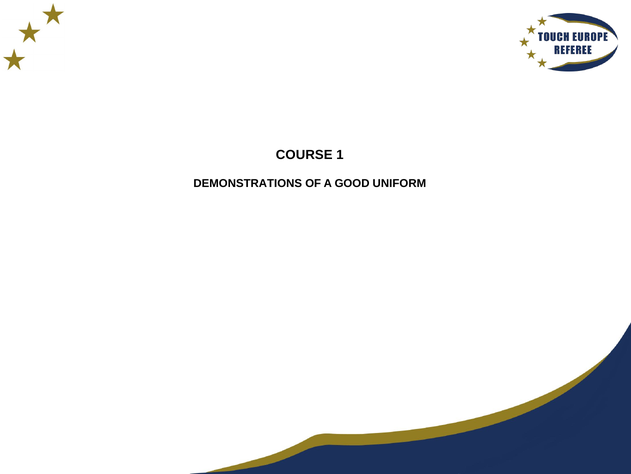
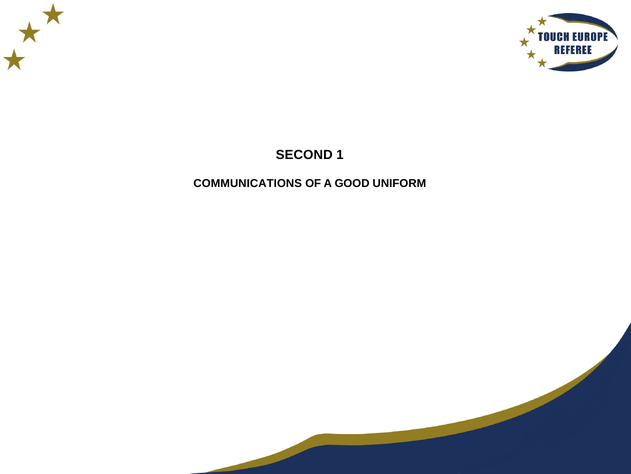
COURSE: COURSE -> SECOND (304, 155)
DEMONSTRATIONS: DEMONSTRATIONS -> COMMUNICATIONS (248, 183)
